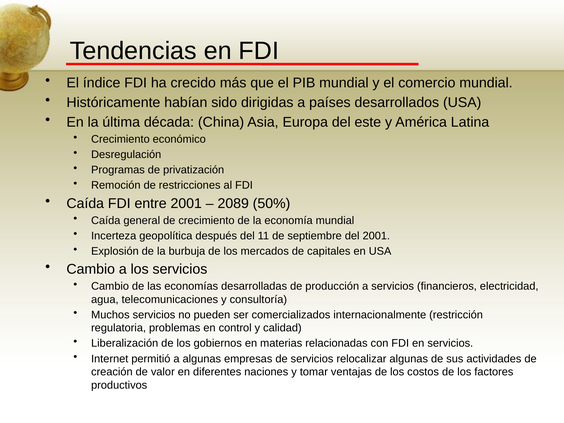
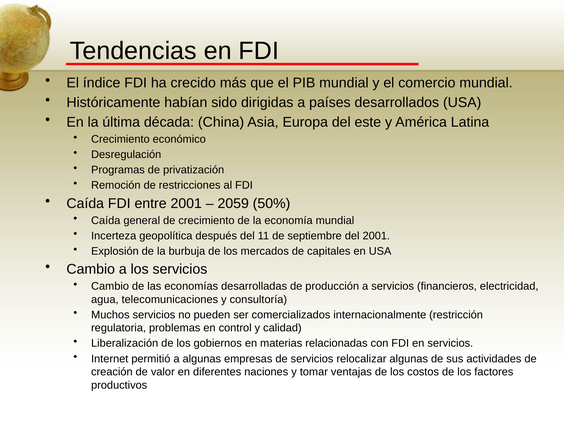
2089: 2089 -> 2059 (233, 203)
